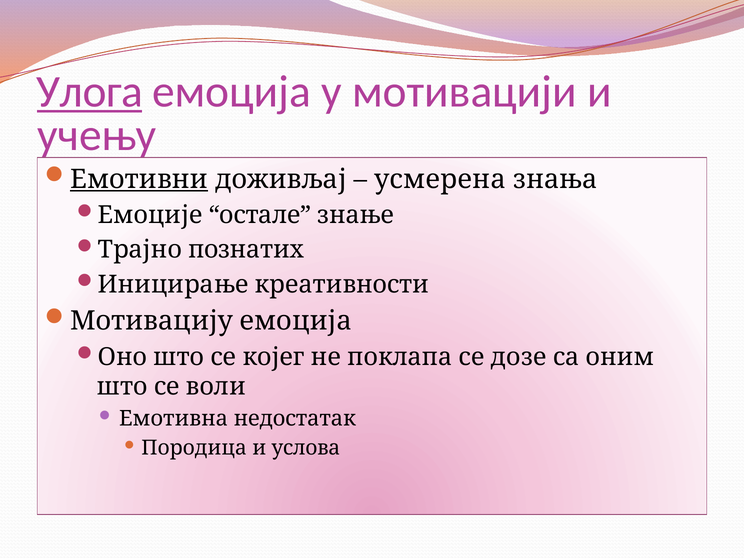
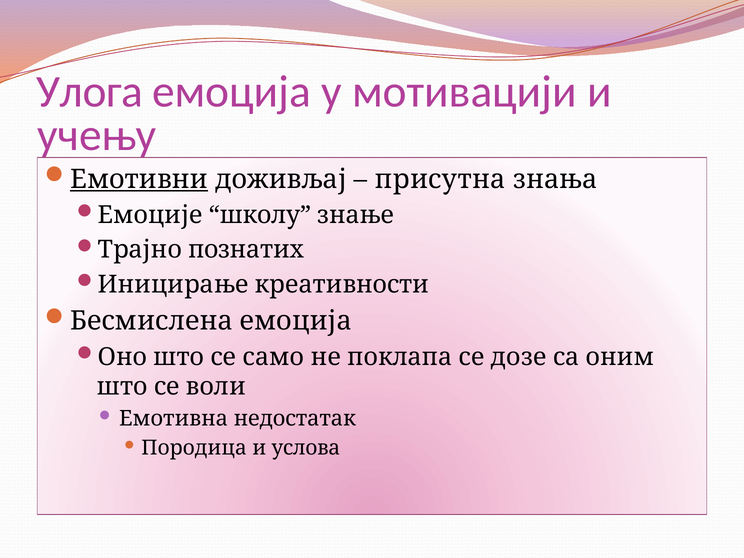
Улога underline: present -> none (90, 92)
усмерена: усмерена -> присутна (440, 179)
остале: остале -> школу (260, 215)
Мотивацију: Мотивацију -> Бесмислена (152, 321)
којег: којег -> само (273, 357)
